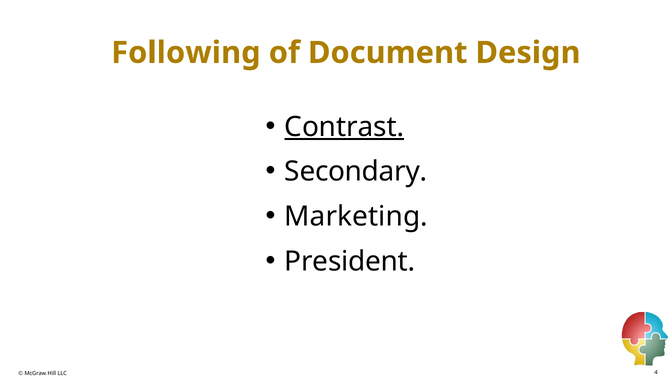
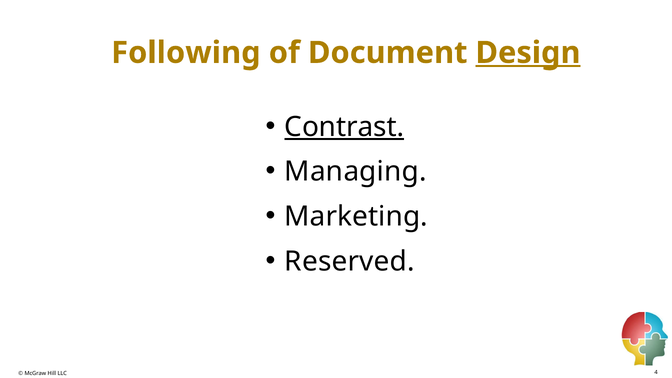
Design underline: none -> present (528, 53)
Secondary: Secondary -> Managing (356, 172)
President: President -> Reserved (350, 261)
